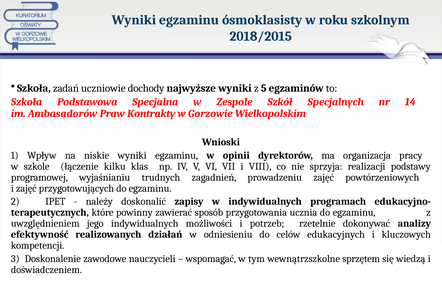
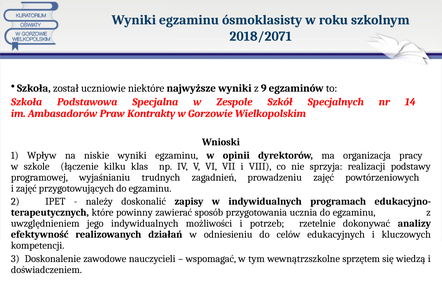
2018/2015: 2018/2015 -> 2018/2071 (261, 36)
zadań: zadań -> został (66, 88)
dochody: dochody -> niektóre (146, 88)
5: 5 -> 9 (264, 88)
